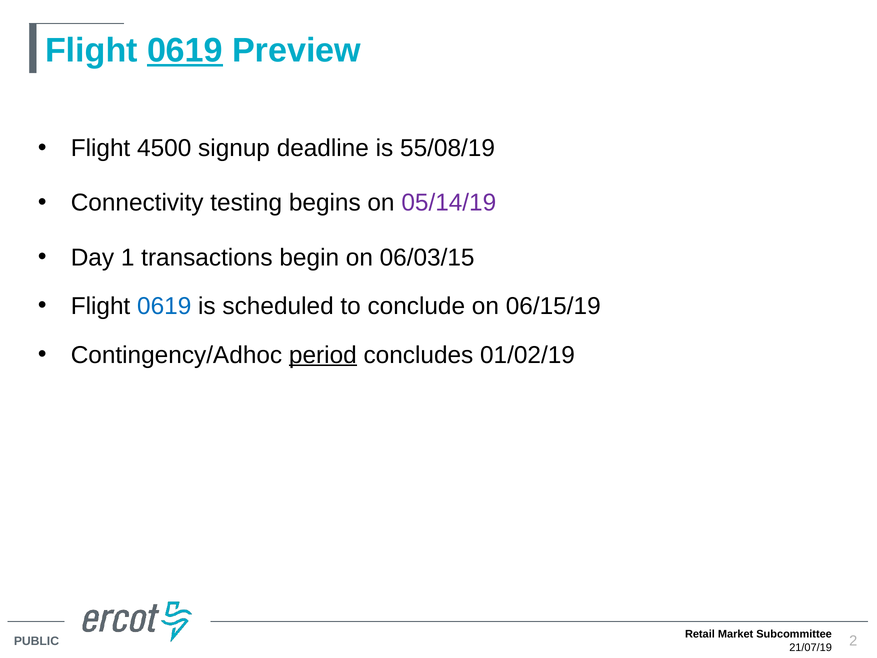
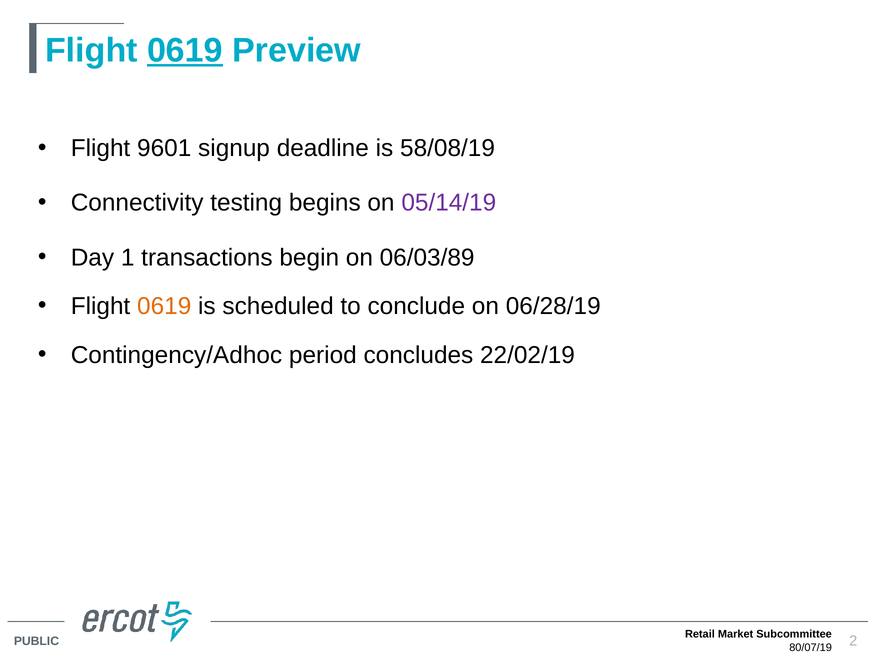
4500: 4500 -> 9601 (164, 148)
55/08/19: 55/08/19 -> 58/08/19 (448, 148)
06/03/15: 06/03/15 -> 06/03/89 (427, 257)
0619 colour: blue -> orange (164, 306)
06/15/19: 06/15/19 -> 06/28/19 (553, 306)
period underline: present -> none (323, 355)
01/02/19: 01/02/19 -> 22/02/19 (527, 355)
21/07/19: 21/07/19 -> 80/07/19 (811, 647)
